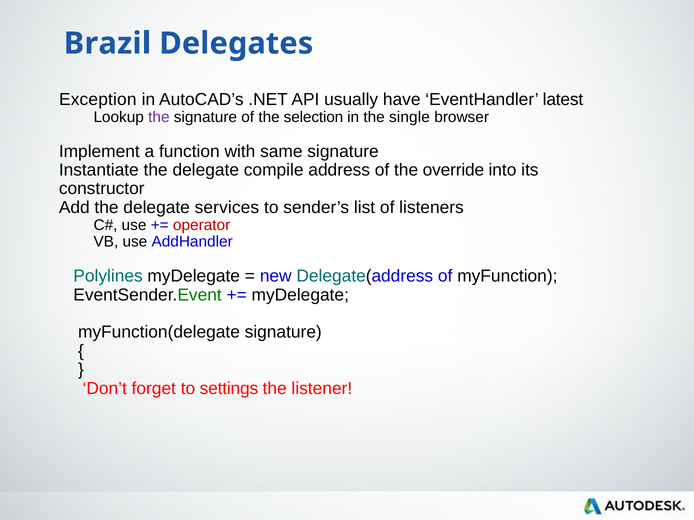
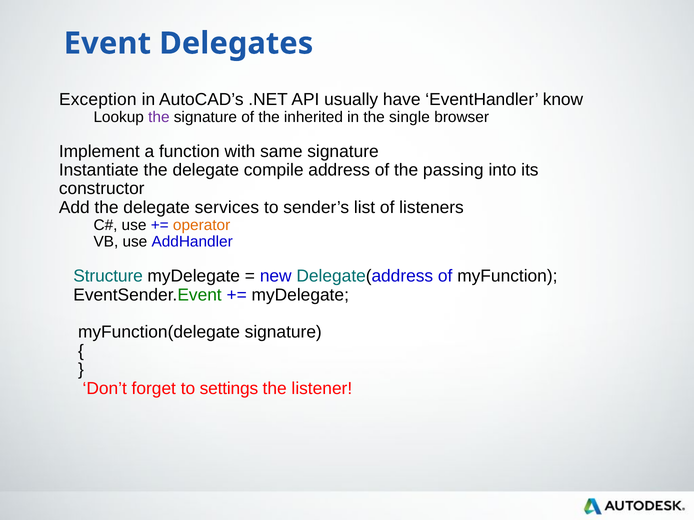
Brazil: Brazil -> Event (107, 43)
latest: latest -> know (563, 99)
selection: selection -> inherited (313, 117)
override: override -> passing (453, 170)
operator colour: red -> orange (202, 225)
Polylines: Polylines -> Structure (108, 276)
